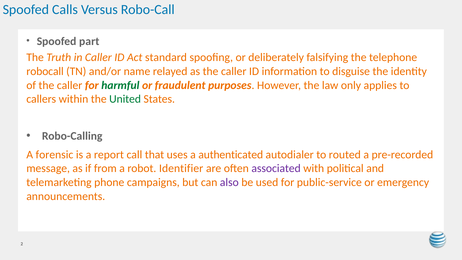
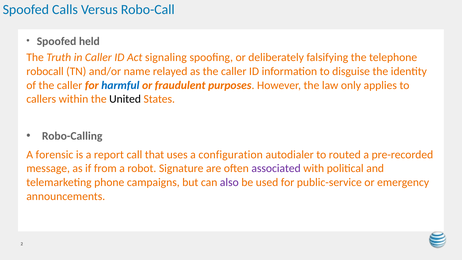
part: part -> held (89, 41)
standard: standard -> signaling (166, 57)
harmful colour: green -> blue (120, 85)
United colour: green -> black (125, 99)
authenticated: authenticated -> configuration (231, 155)
Identifier: Identifier -> Signature (181, 168)
